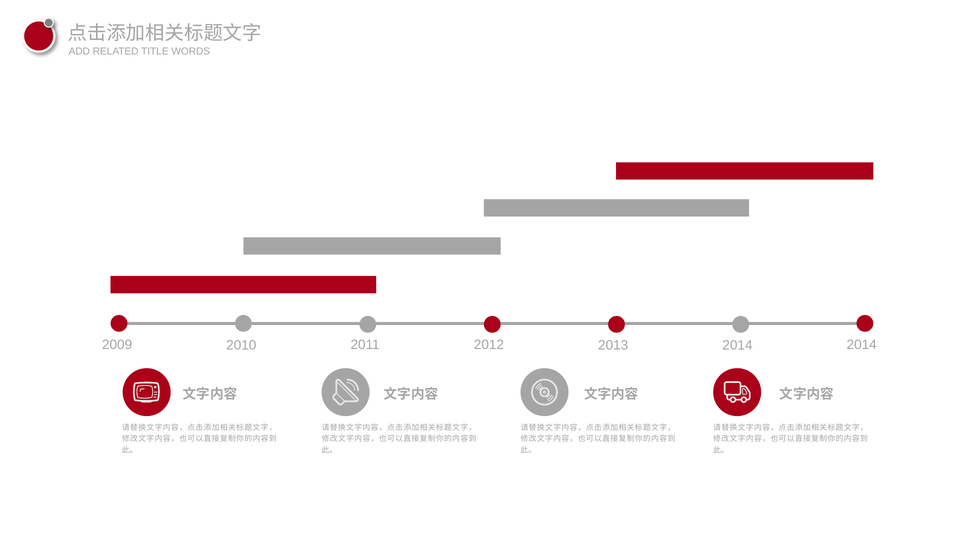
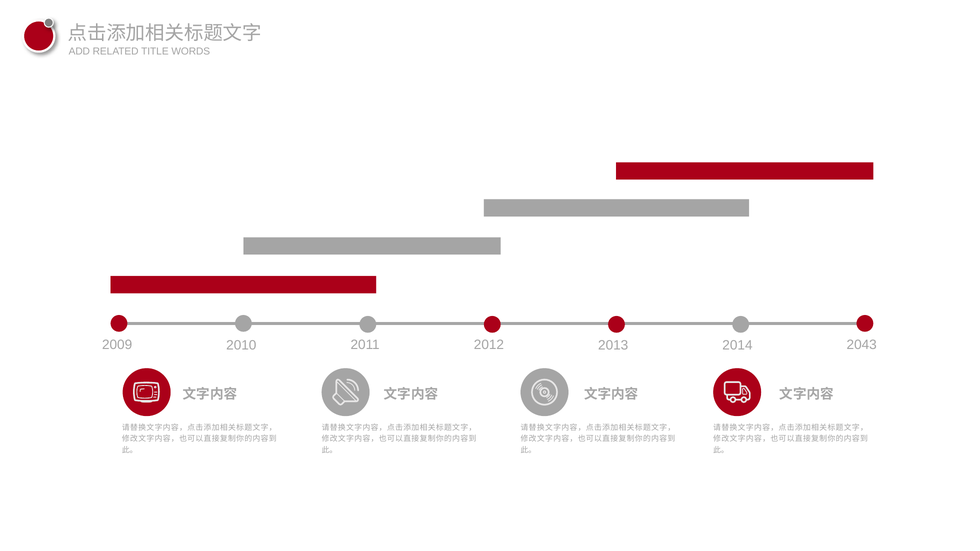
2014: 2014 -> 2043 (862, 345)
